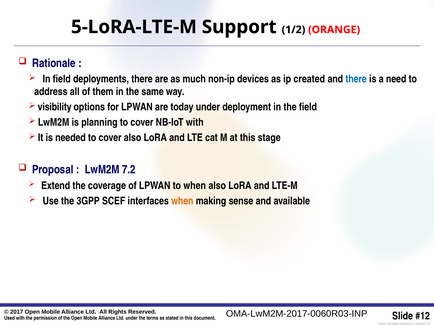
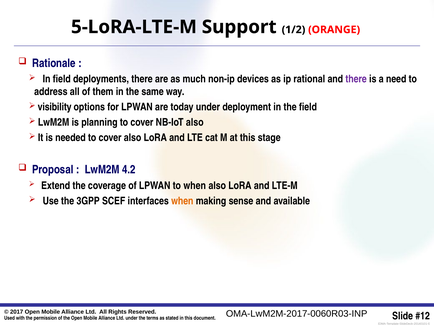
created: created -> rational (309, 79)
there colour: blue -> purple (356, 79)
NB-IoT with: with -> also (195, 123)
7.2: 7.2 -> 4.2 (129, 170)
